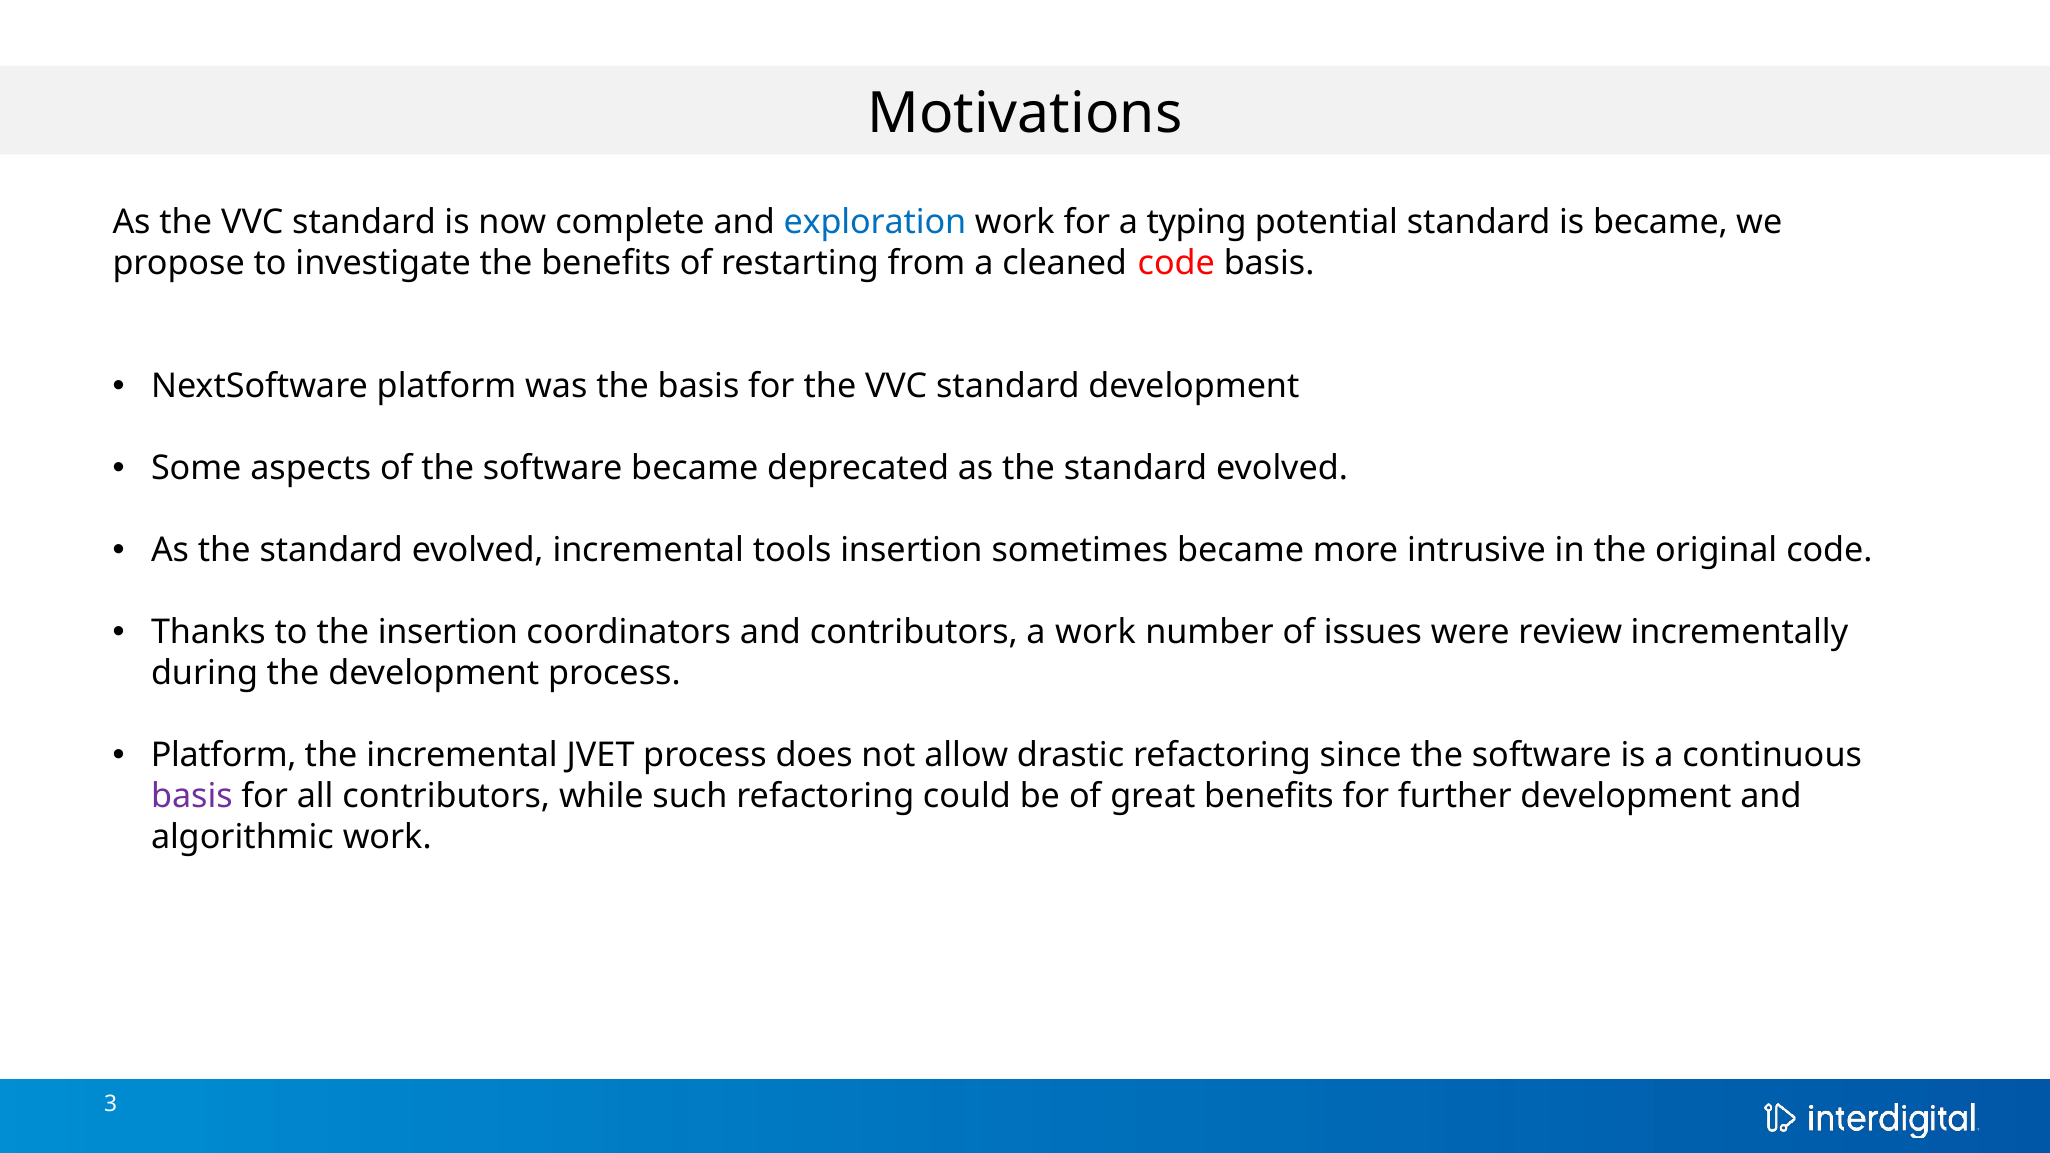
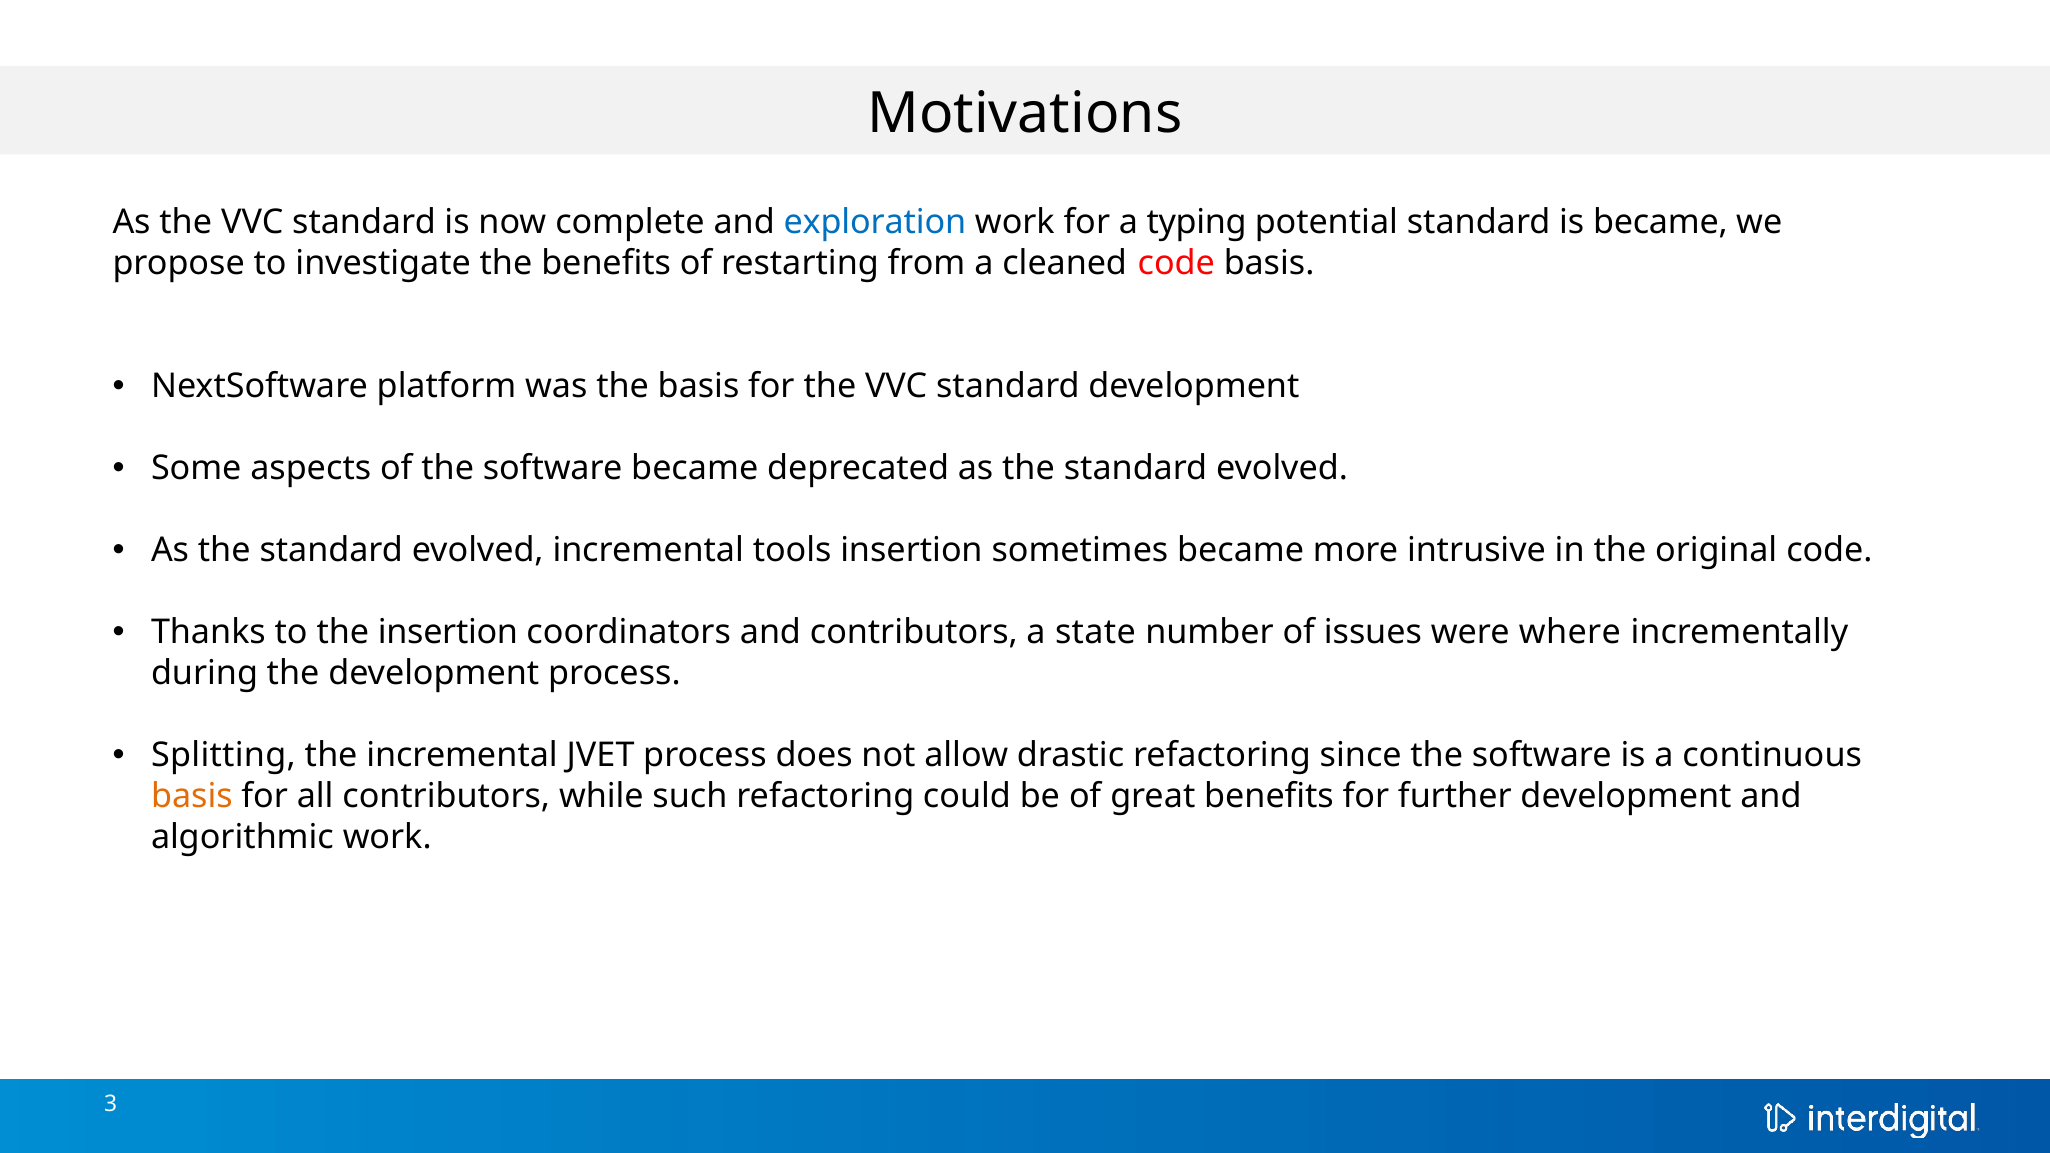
a work: work -> state (1095, 633)
review: review -> where (1570, 633)
Platform: Platform -> Splitting (223, 756)
basis colour: purple -> orange (192, 797)
